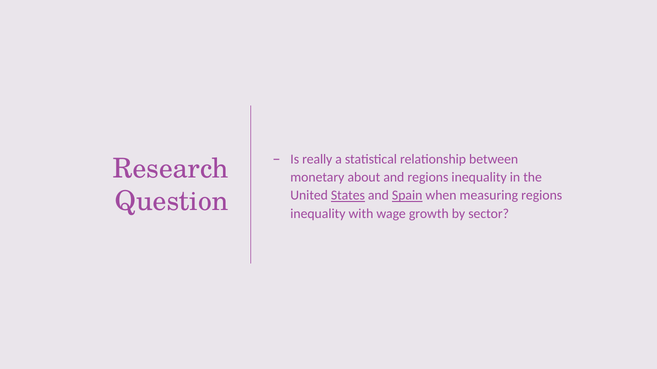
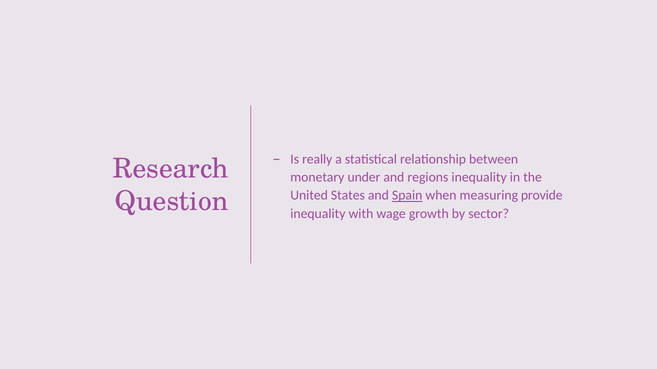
about: about -> under (364, 178)
States underline: present -> none (348, 196)
measuring regions: regions -> provide (542, 196)
